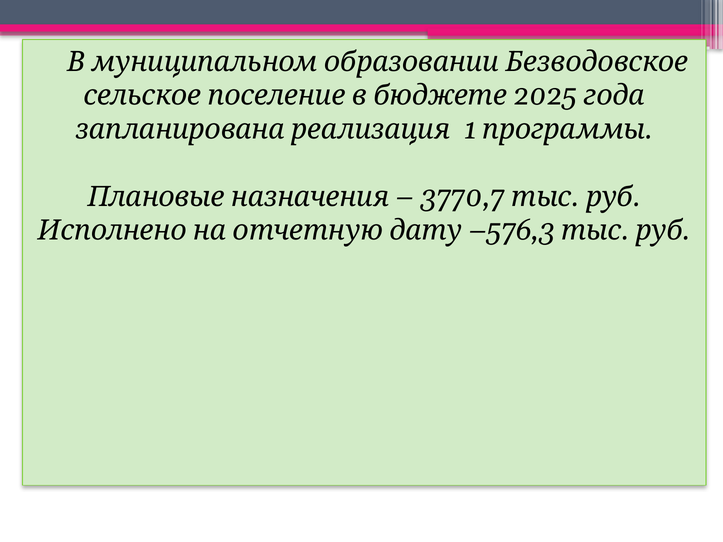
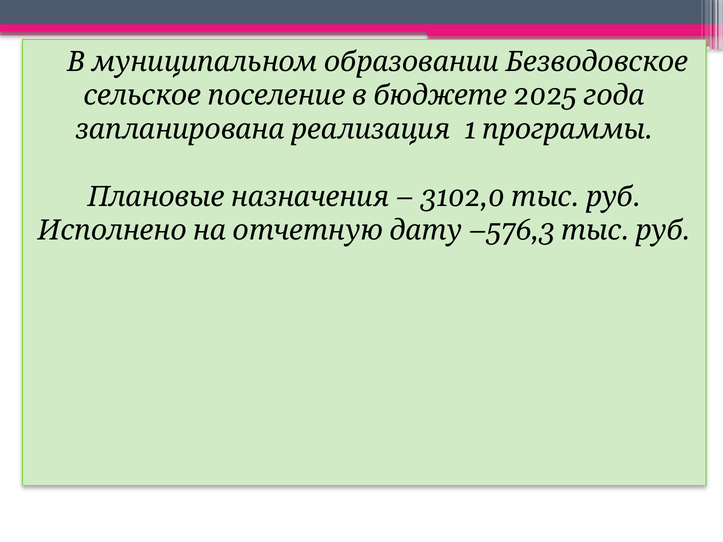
3770,7: 3770,7 -> 3102,0 (463, 197)
